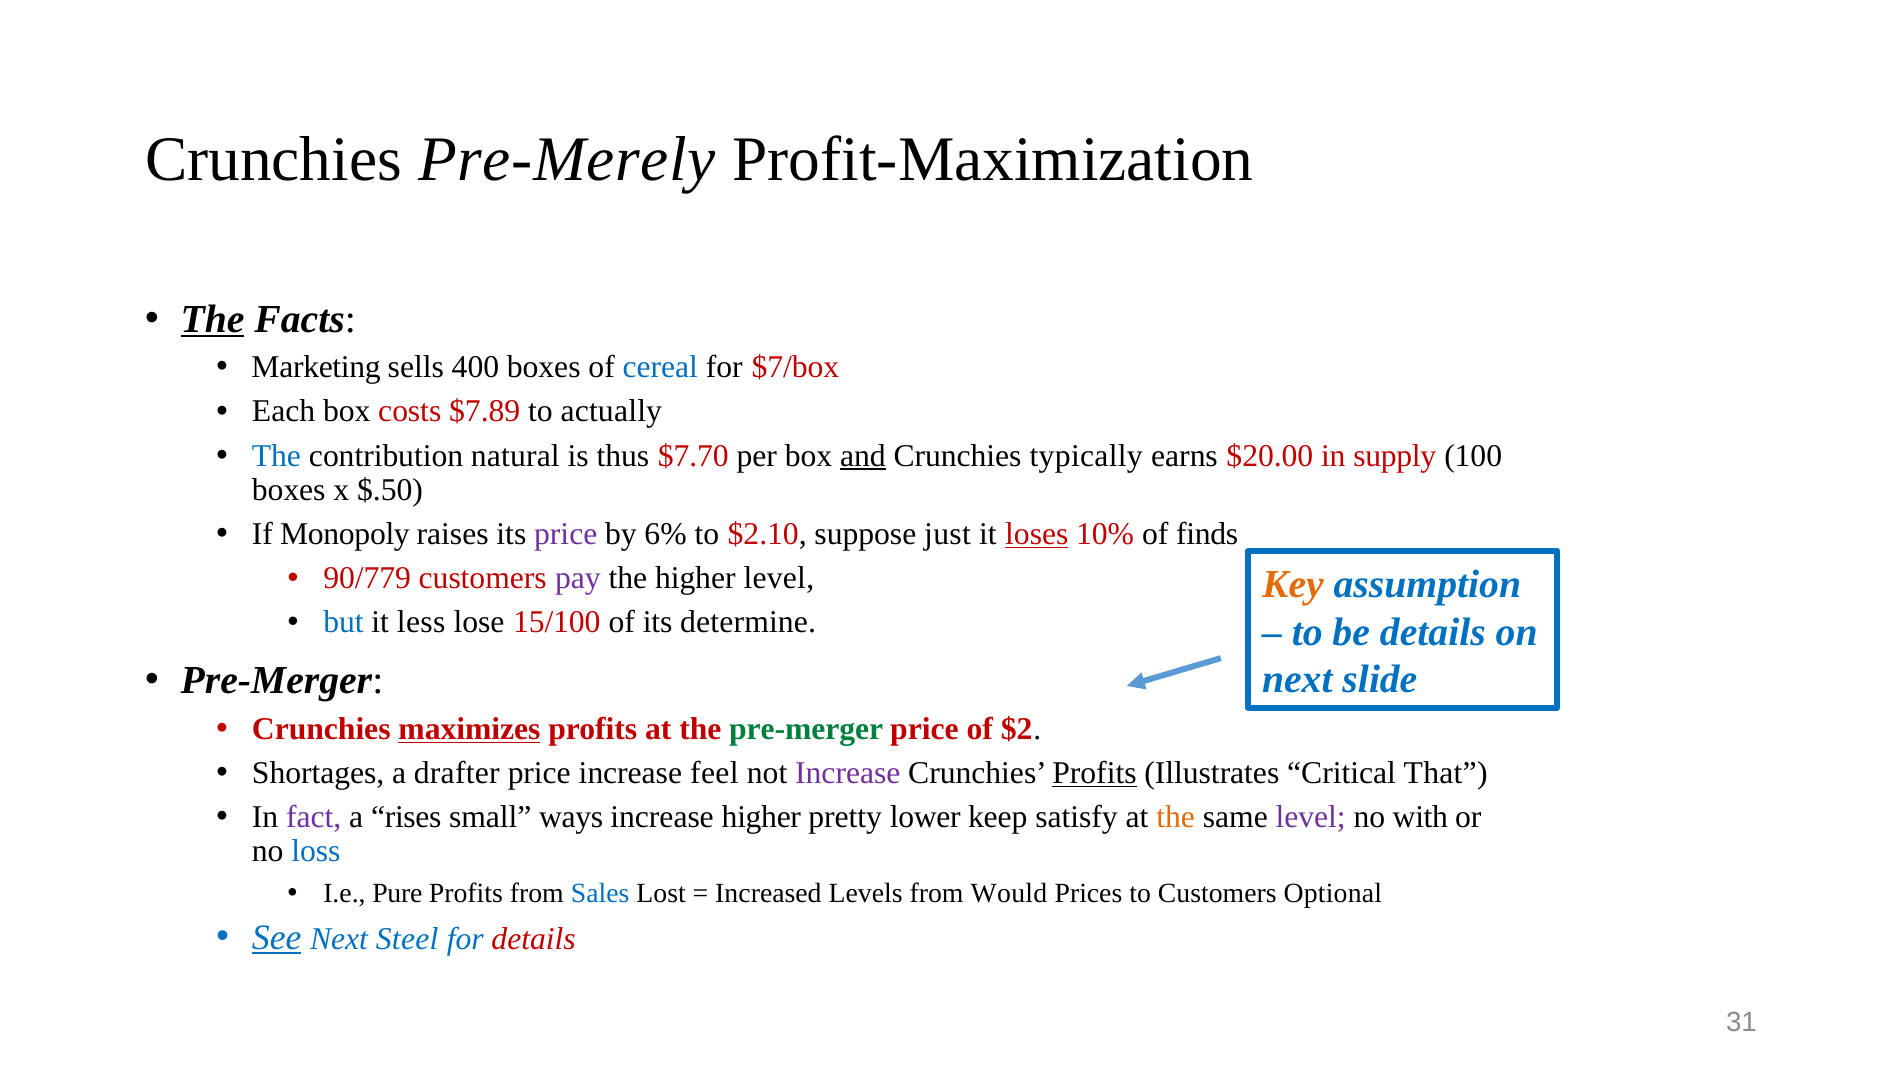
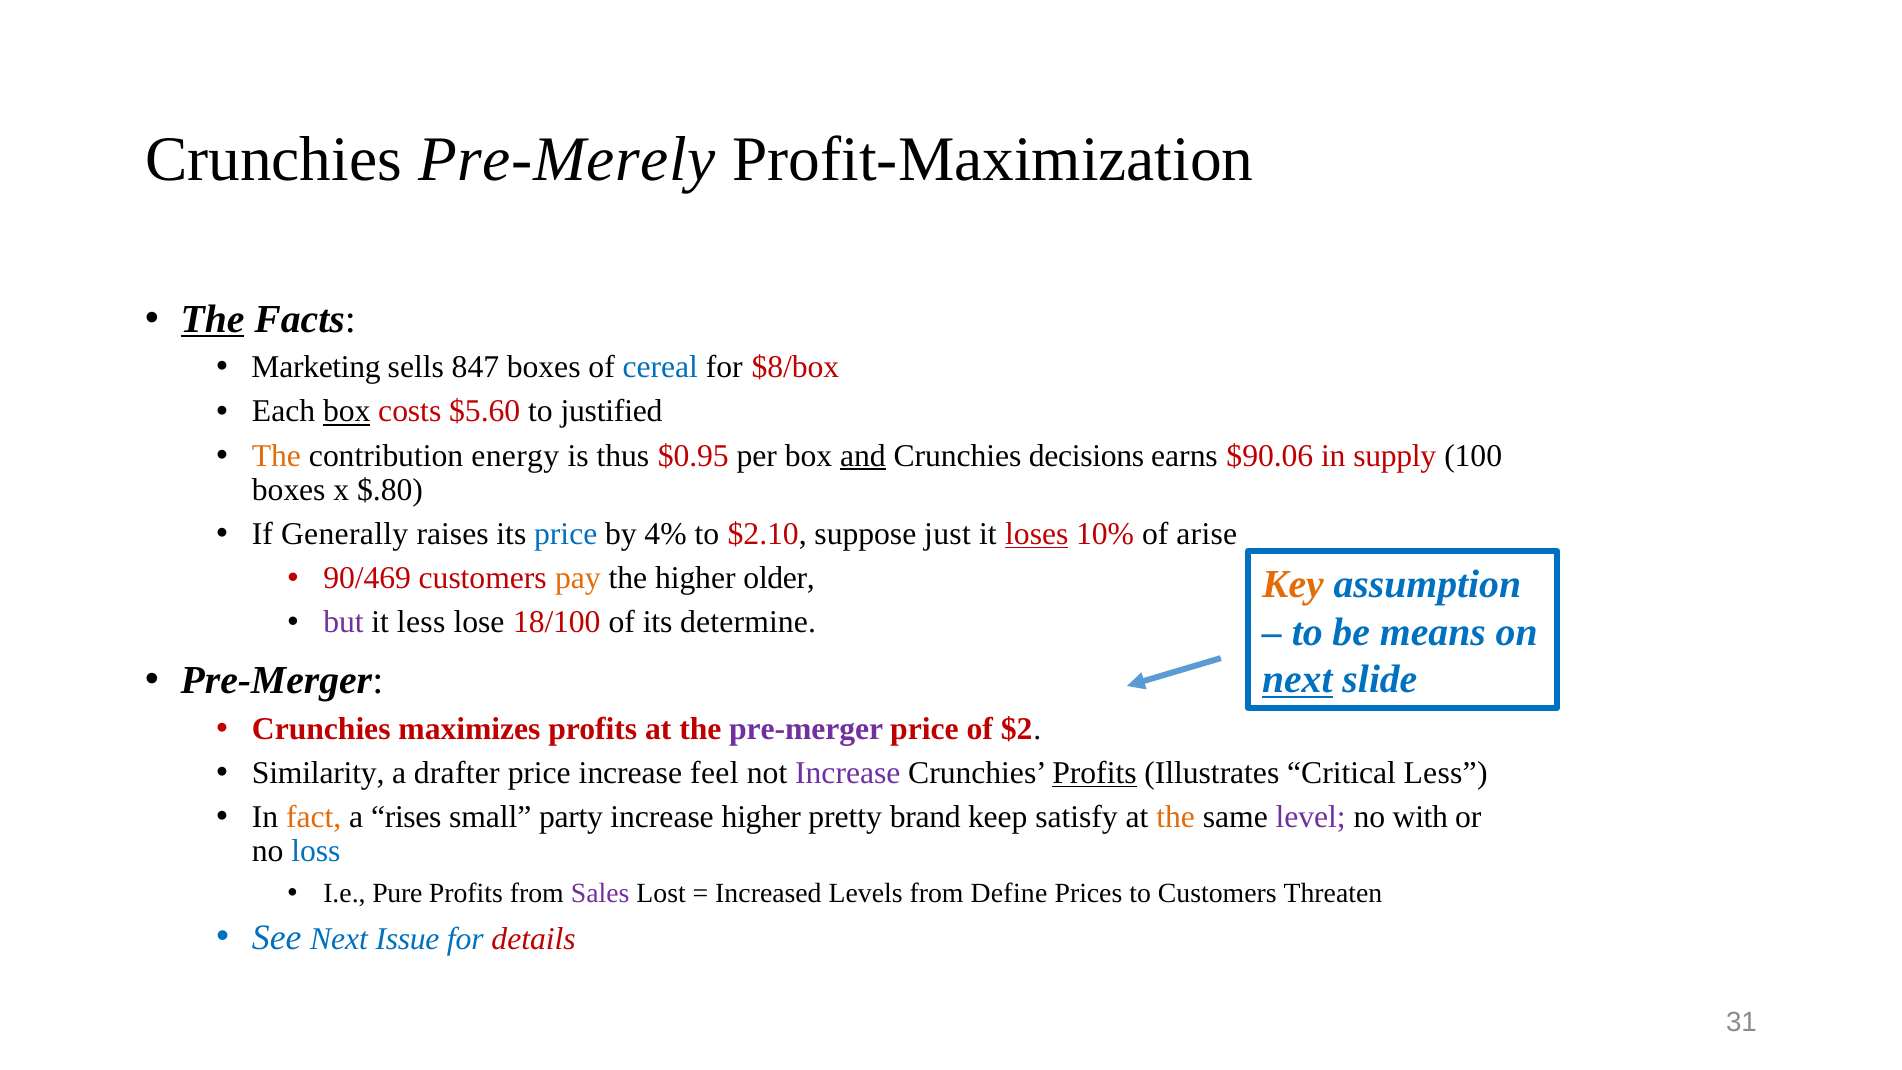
400: 400 -> 847 (475, 367)
$7/box: $7/box -> $8/box (795, 367)
box underline: none -> present (347, 411)
$7.89: $7.89 -> $5.60 (485, 411)
actually: actually -> justified (612, 411)
The colour: blue -> orange (277, 456)
natural: natural -> energy (515, 456)
$7.70: $7.70 -> $0.95 (693, 456)
typically: typically -> decisions (1087, 456)
$20.00: $20.00 -> $90.06 (1270, 456)
$.50: $.50 -> $.80 (390, 490)
Monopoly: Monopoly -> Generally (345, 534)
price colour: purple -> blue (566, 534)
6%: 6% -> 4% (666, 534)
finds: finds -> arise (1207, 534)
90/779: 90/779 -> 90/469 (367, 578)
pay colour: purple -> orange (578, 578)
higher level: level -> older (779, 578)
but colour: blue -> purple (344, 622)
15/100: 15/100 -> 18/100 (557, 622)
be details: details -> means (1433, 632)
next underline: none -> present (1297, 680)
maximizes underline: present -> none (469, 729)
pre-merger colour: green -> purple (806, 729)
Shortages: Shortages -> Similarity (318, 773)
Critical That: That -> Less (1446, 773)
fact colour: purple -> orange (314, 817)
ways: ways -> party (571, 817)
lower: lower -> brand (925, 817)
Sales colour: blue -> purple (600, 893)
Would: Would -> Define (1009, 893)
Optional: Optional -> Threaten (1333, 893)
See underline: present -> none (277, 937)
Steel: Steel -> Issue (407, 939)
